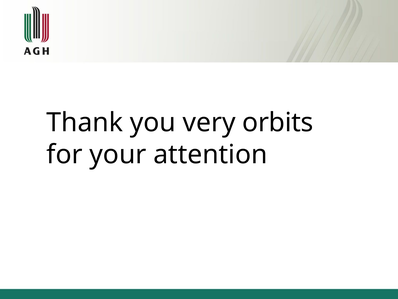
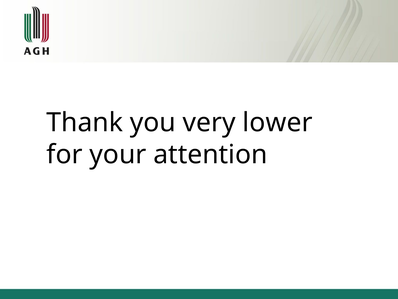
orbits: orbits -> lower (278, 122)
